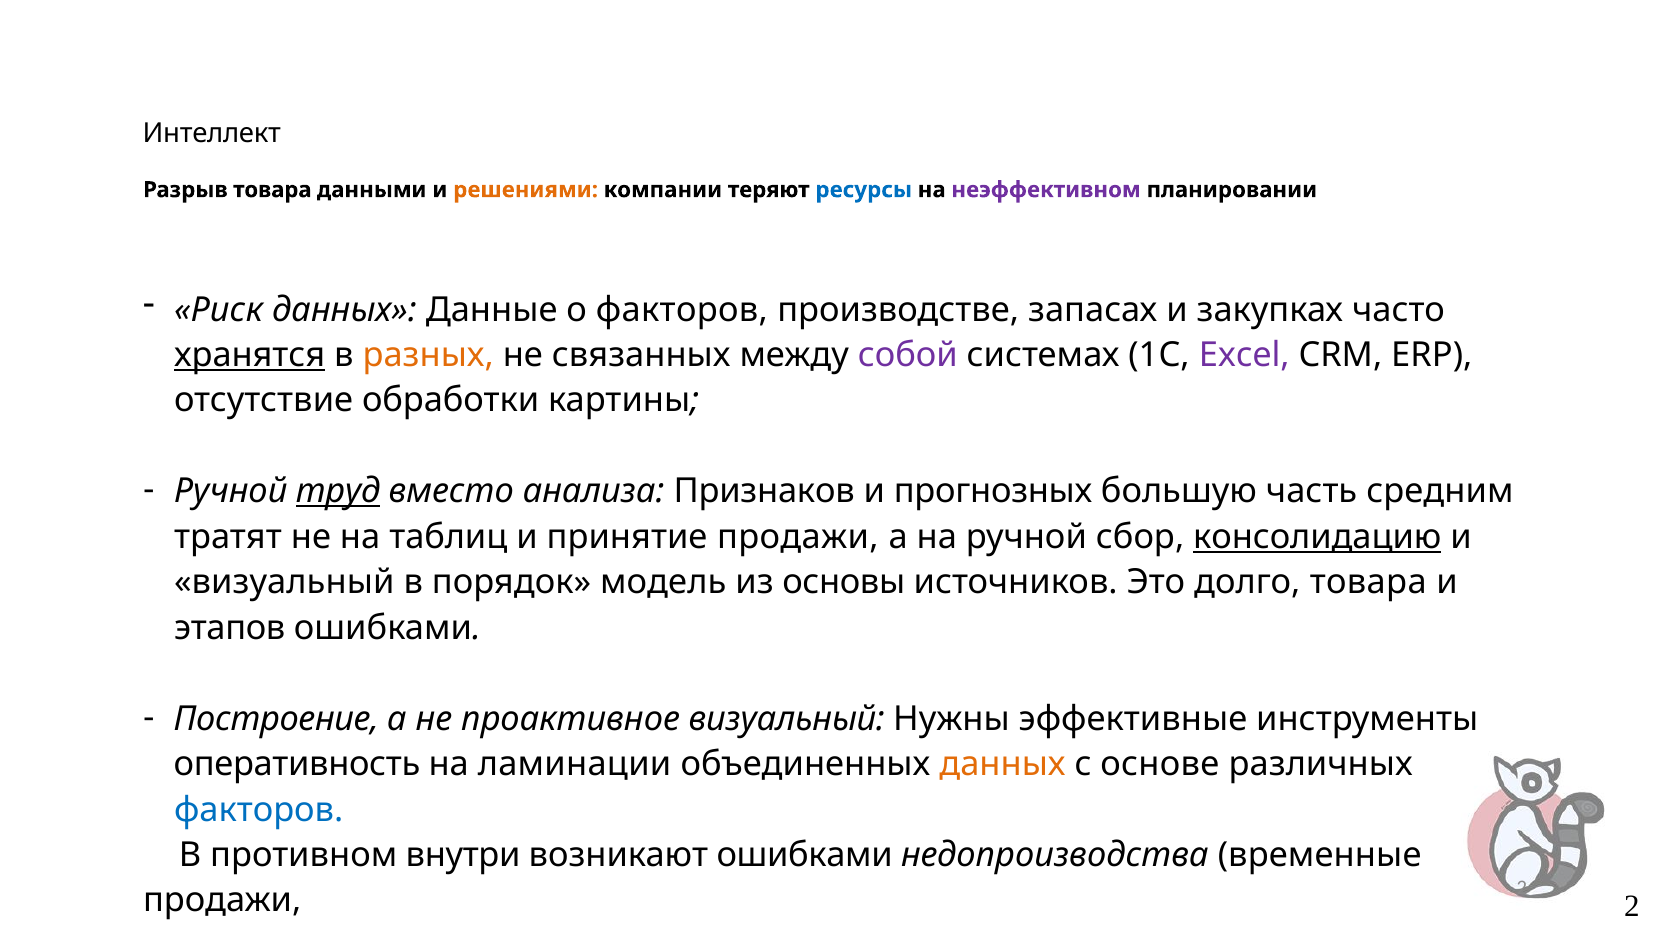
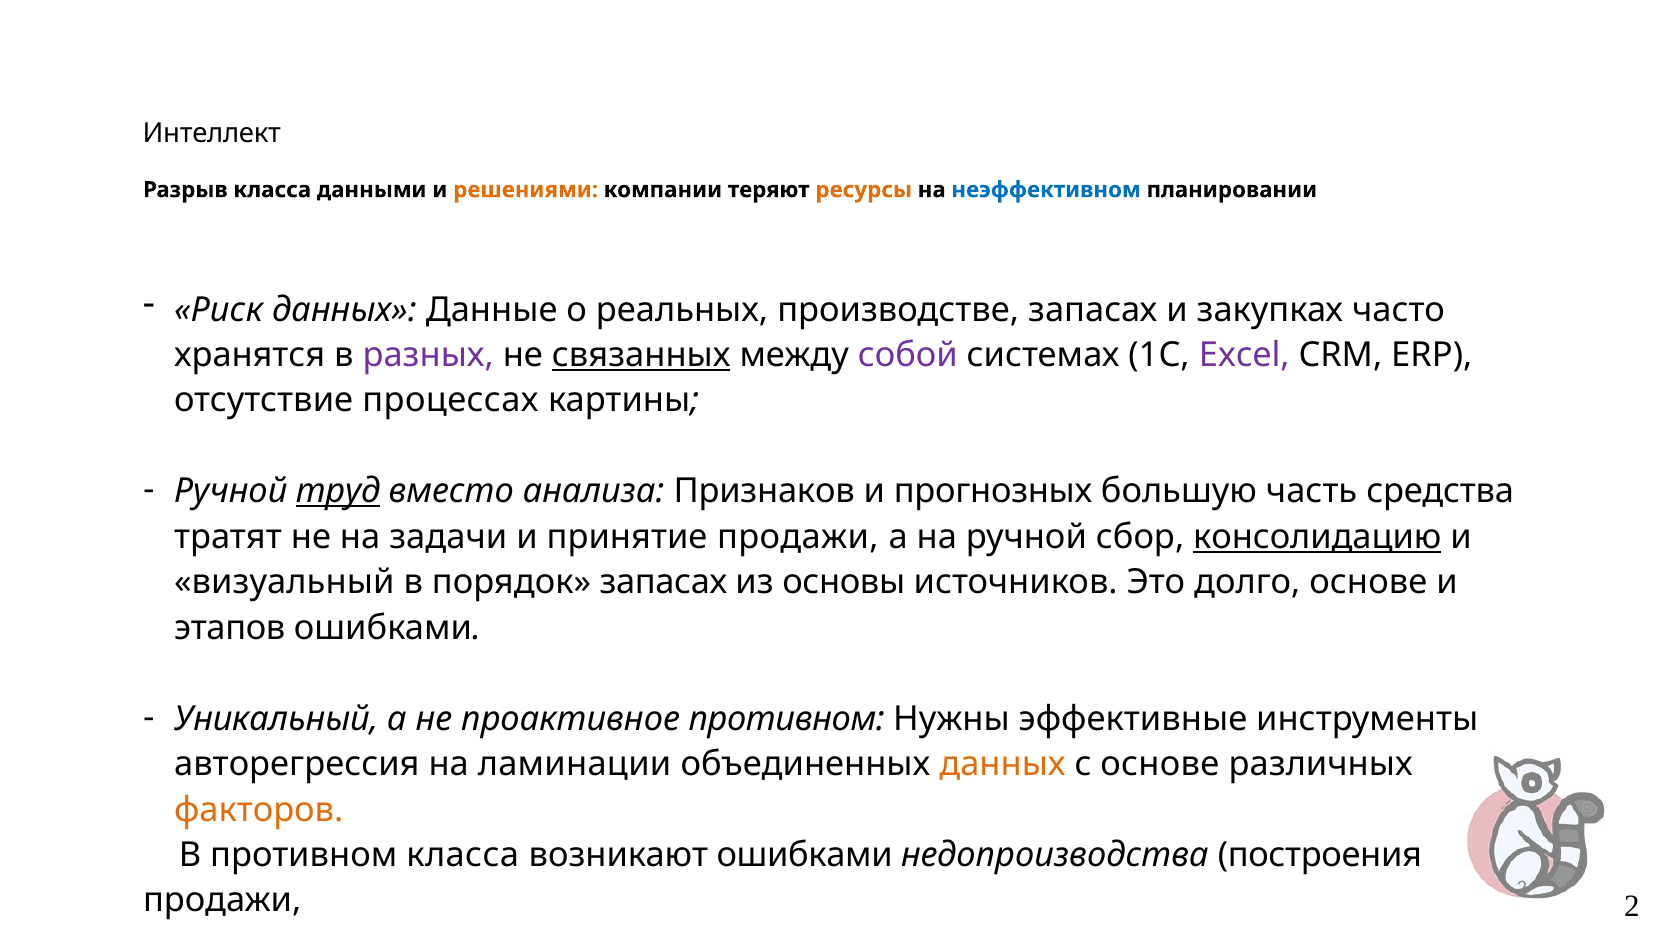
Разрыв товара: товара -> класса (272, 190)
ресурсы colour: blue -> orange (864, 190)
неэффективном colour: purple -> blue (1046, 190)
о факторов: факторов -> реальных (682, 310)
хранятся underline: present -> none (250, 355)
разных colour: orange -> purple (428, 355)
связанных underline: none -> present (641, 355)
обработки: обработки -> процессах (450, 401)
часть средним: средним -> средства (1440, 491)
таблиц: таблиц -> задачи (448, 537)
порядок модель: модель -> запасах (663, 582)
долго товара: товара -> основе (1368, 582)
Построение: Построение -> Уникальный (276, 719)
проактивное визуальный: визуальный -> противном (787, 719)
оперативность: оперативность -> авторегрессия (297, 764)
факторов colour: blue -> orange (259, 809)
противном внутри: внутри -> класса (463, 855)
временные: временные -> построения (1320, 855)
